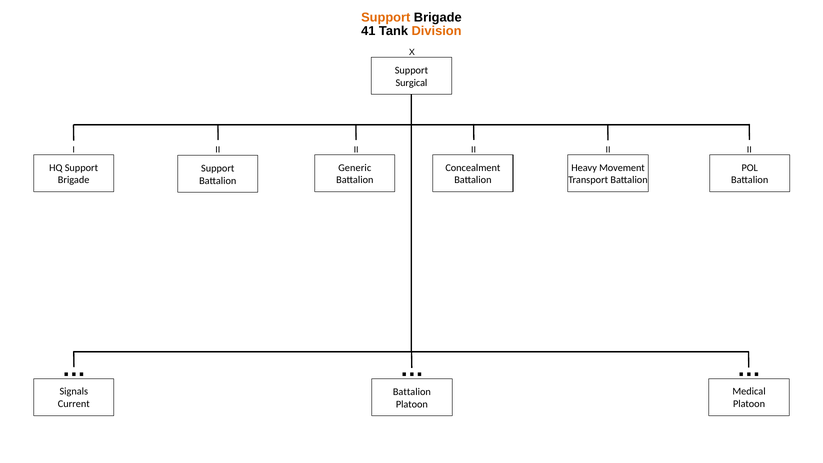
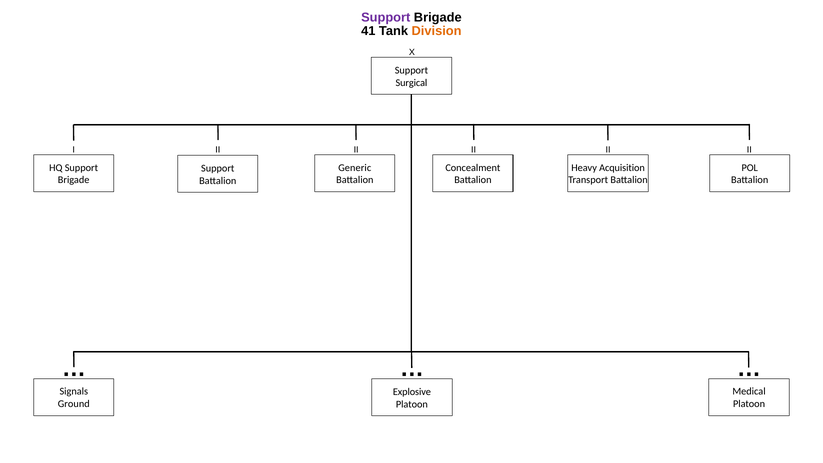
Support colour: orange -> purple (386, 17)
Movement: Movement -> Acquisition (622, 168)
Battalion: Battalion -> Explosive (412, 392)
Current: Current -> Ground (74, 404)
